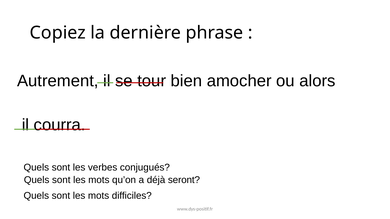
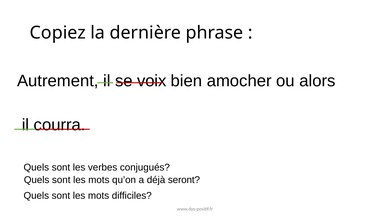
tour: tour -> voix (152, 81)
